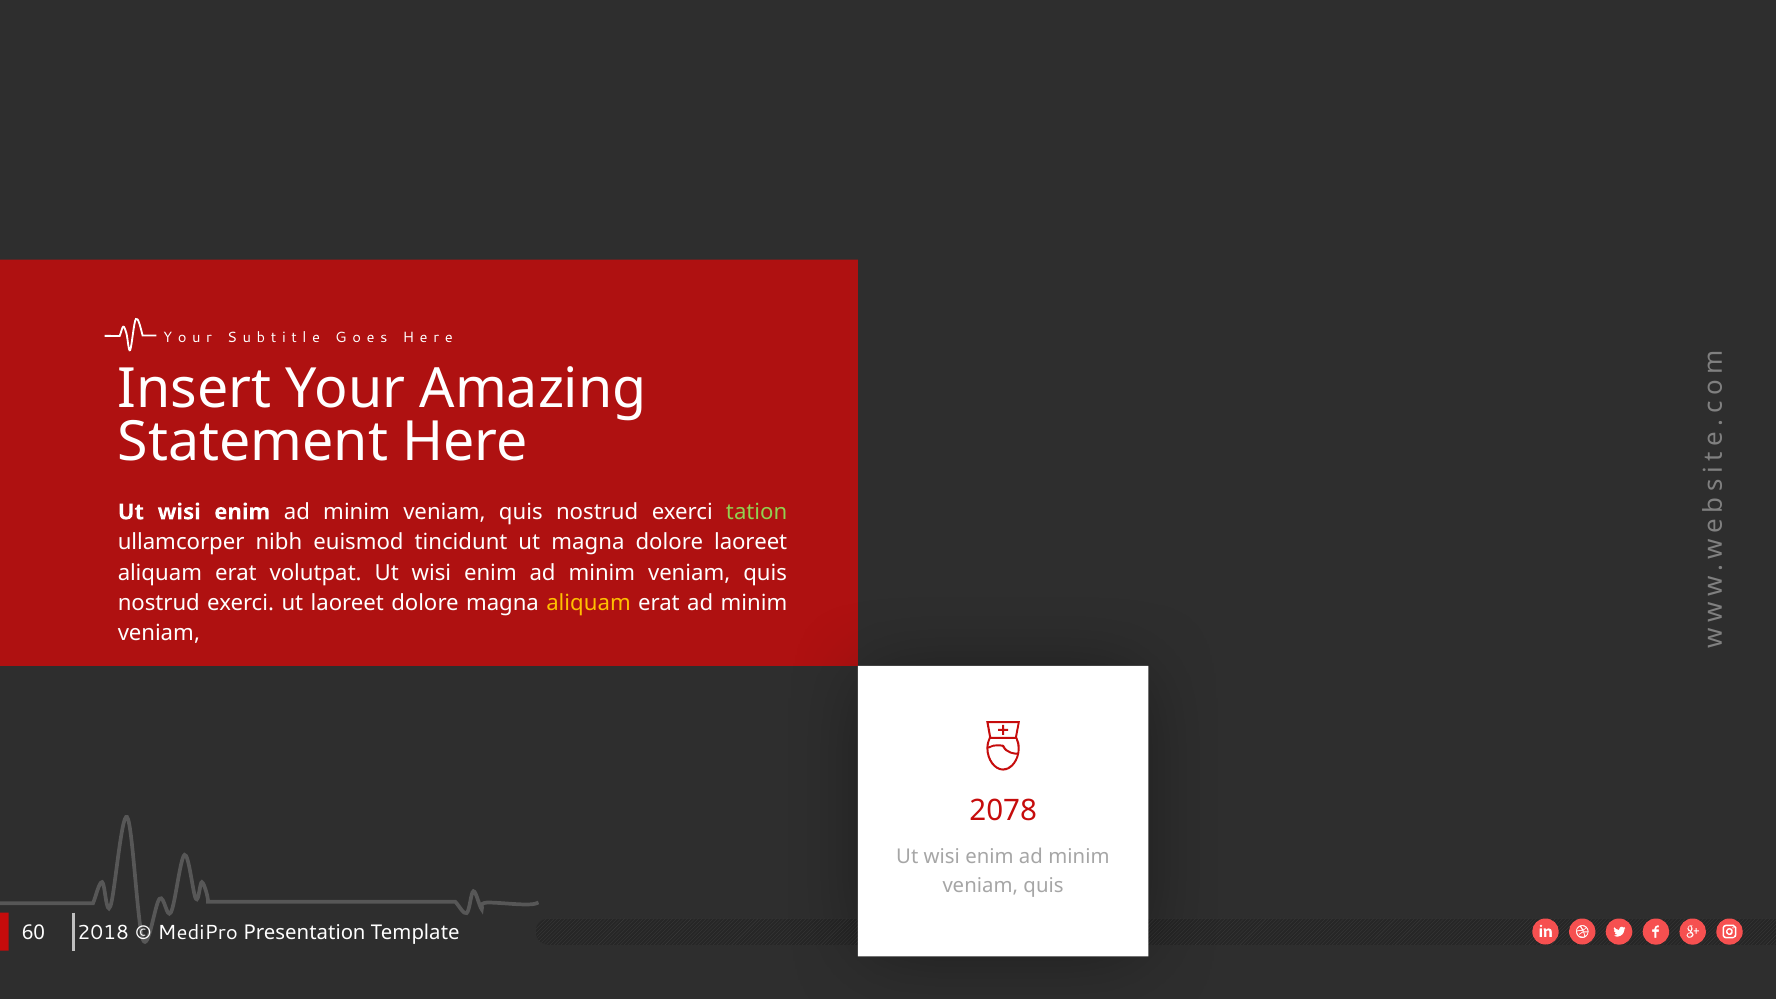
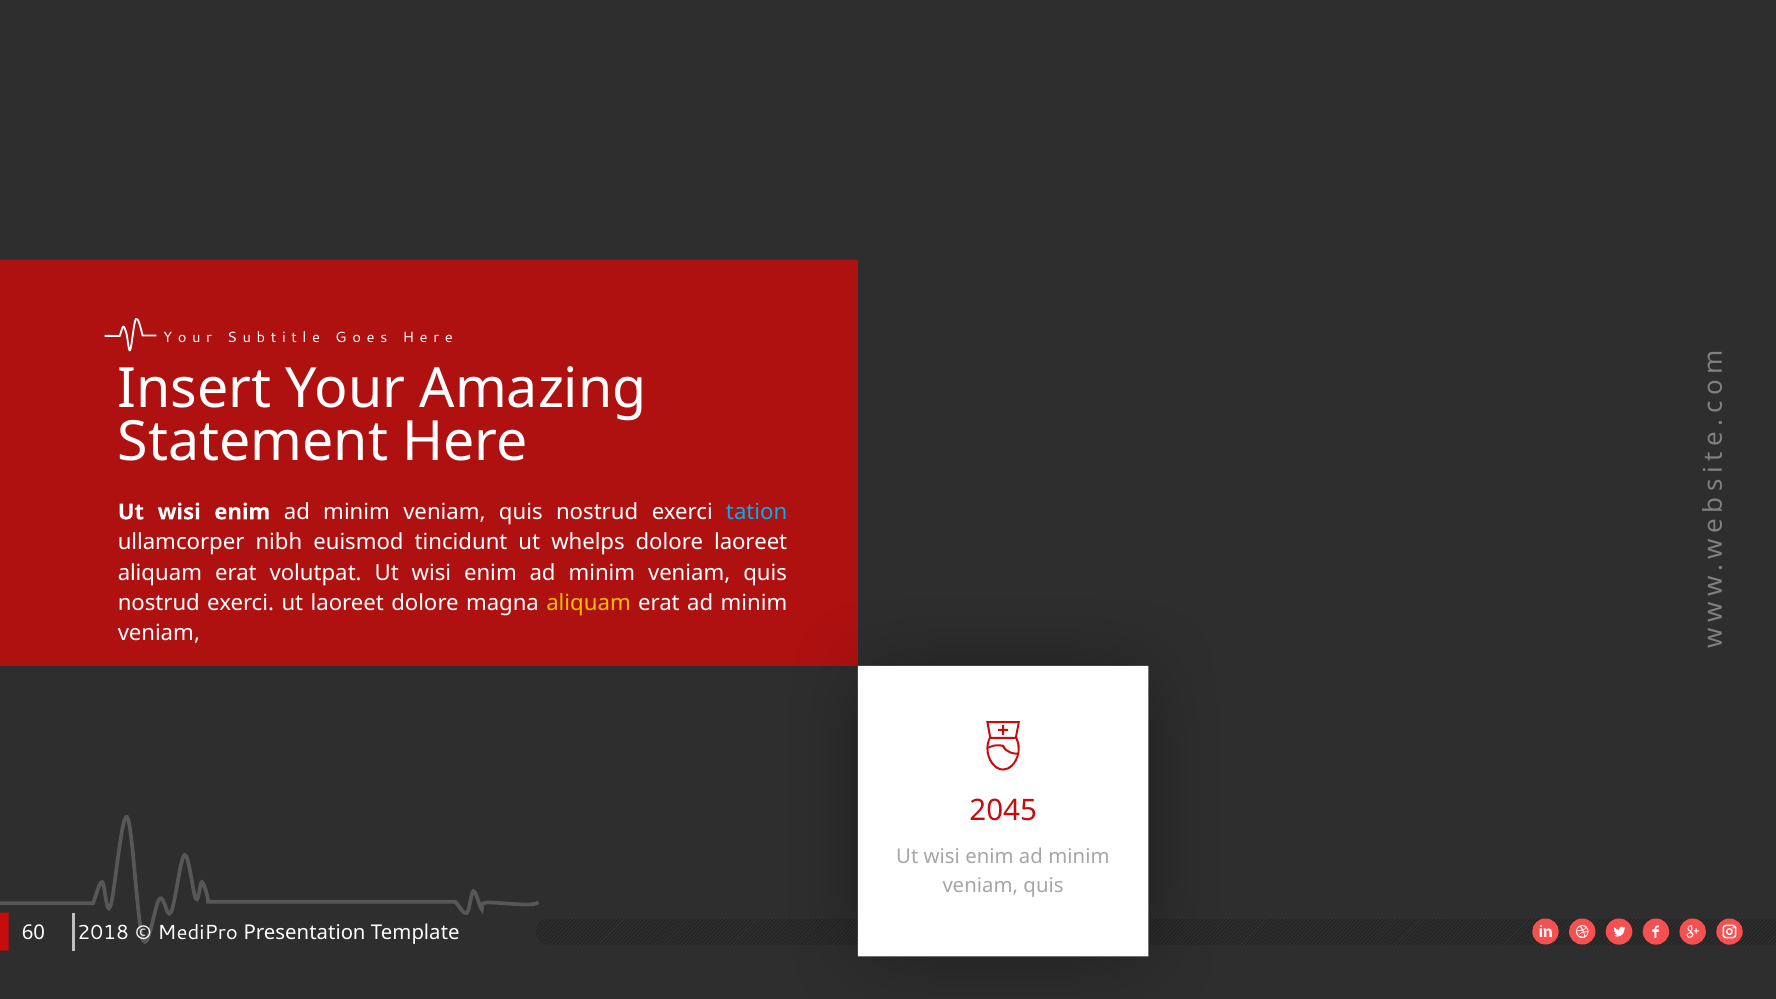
tation colour: light green -> light blue (757, 512)
ut magna: magna -> whelps (588, 542)
2078: 2078 -> 2045 (1003, 810)
